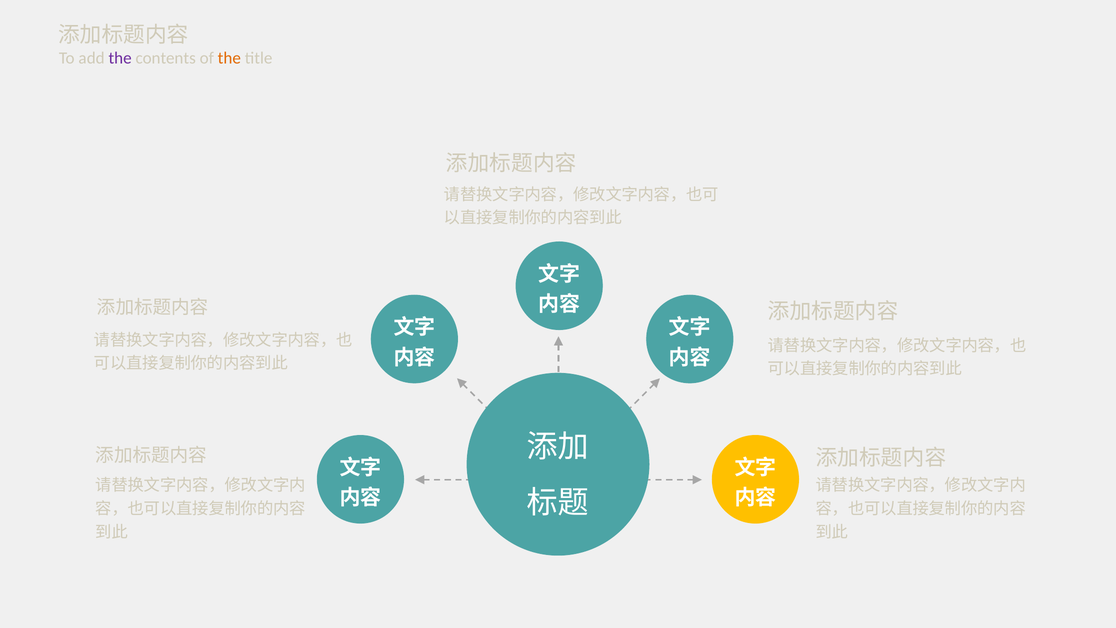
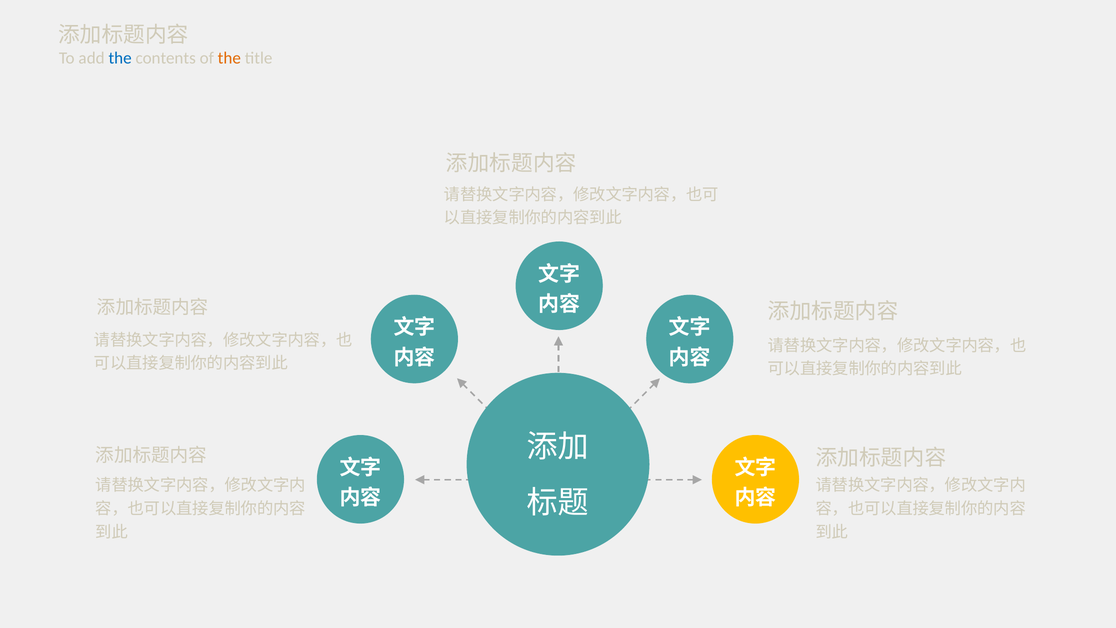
the colour: purple -> blue (120, 58)
